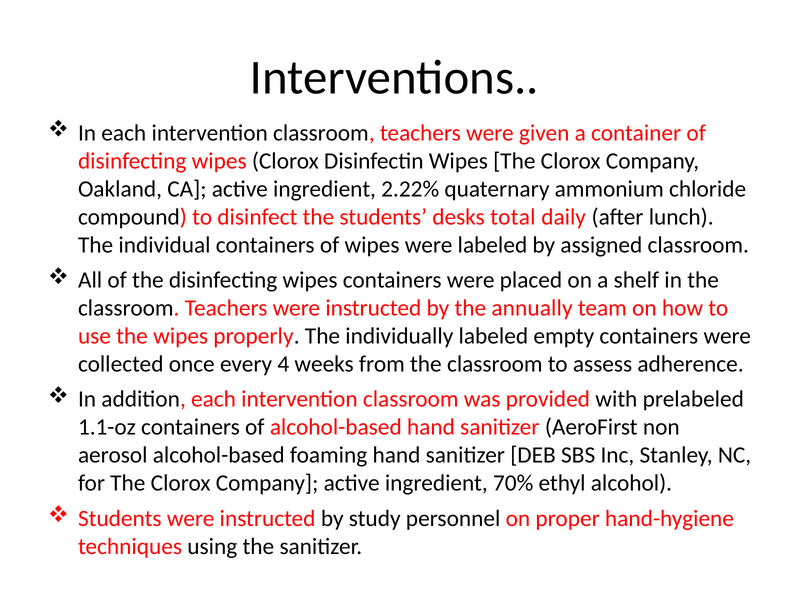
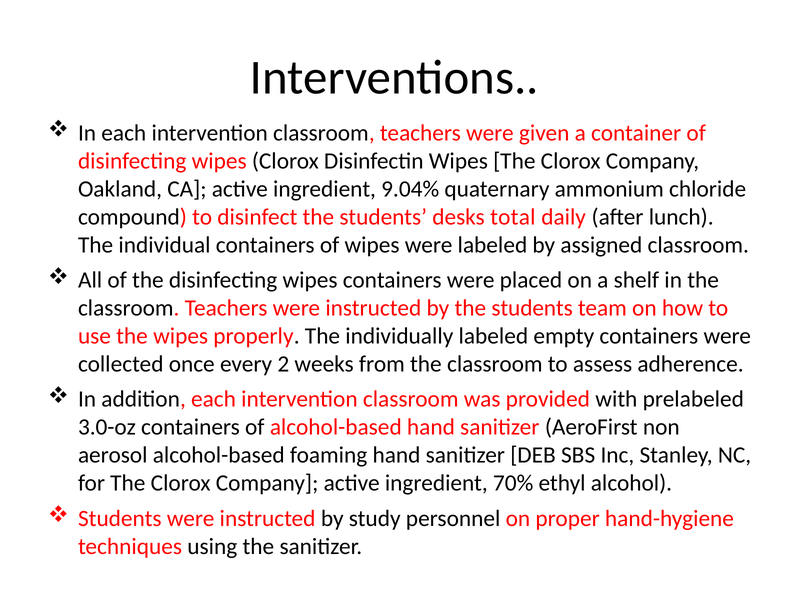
2.22%: 2.22% -> 9.04% (410, 189)
by the annually: annually -> students (532, 308)
4: 4 -> 2 (283, 364)
1.1-oz: 1.1-oz -> 3.0-oz (107, 427)
